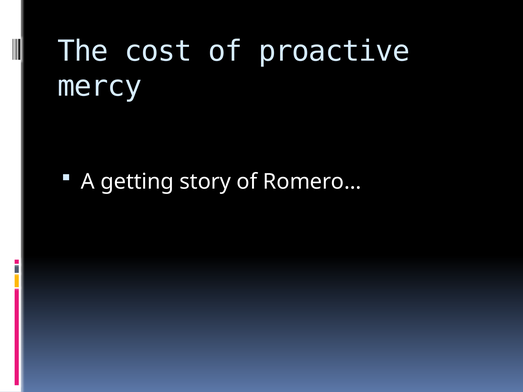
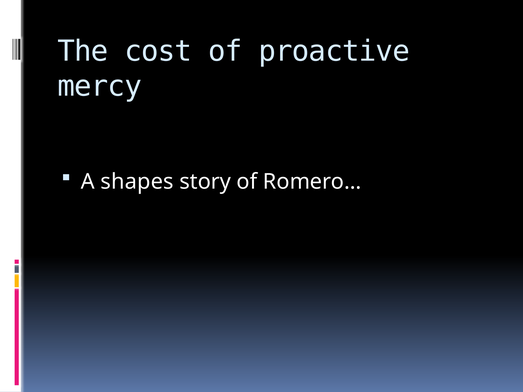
getting: getting -> shapes (137, 182)
